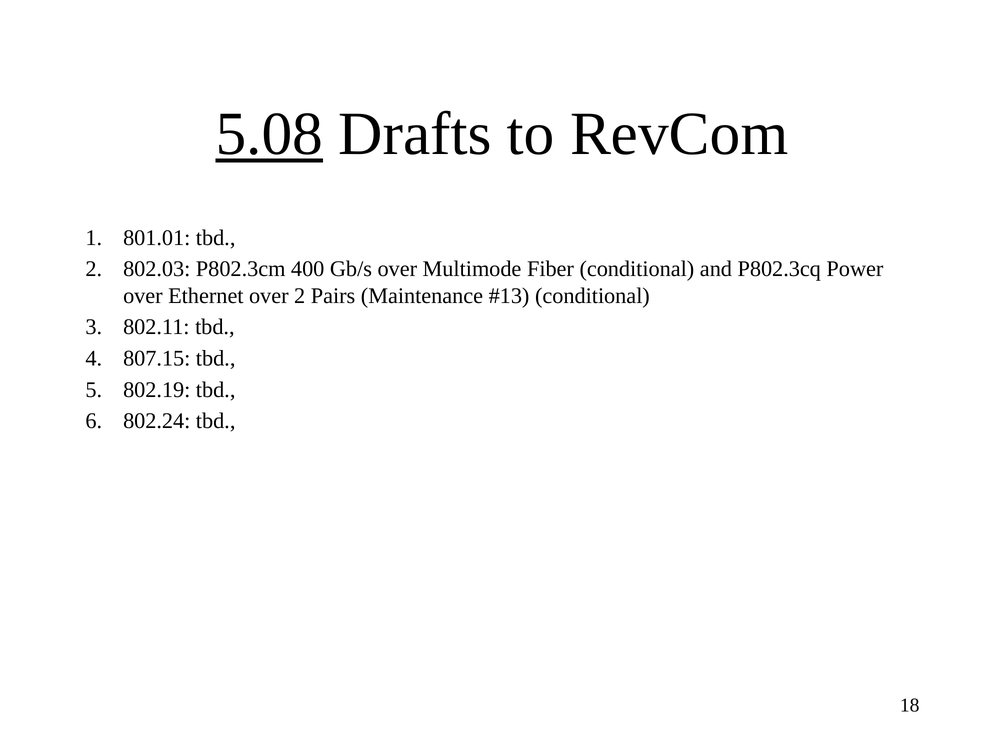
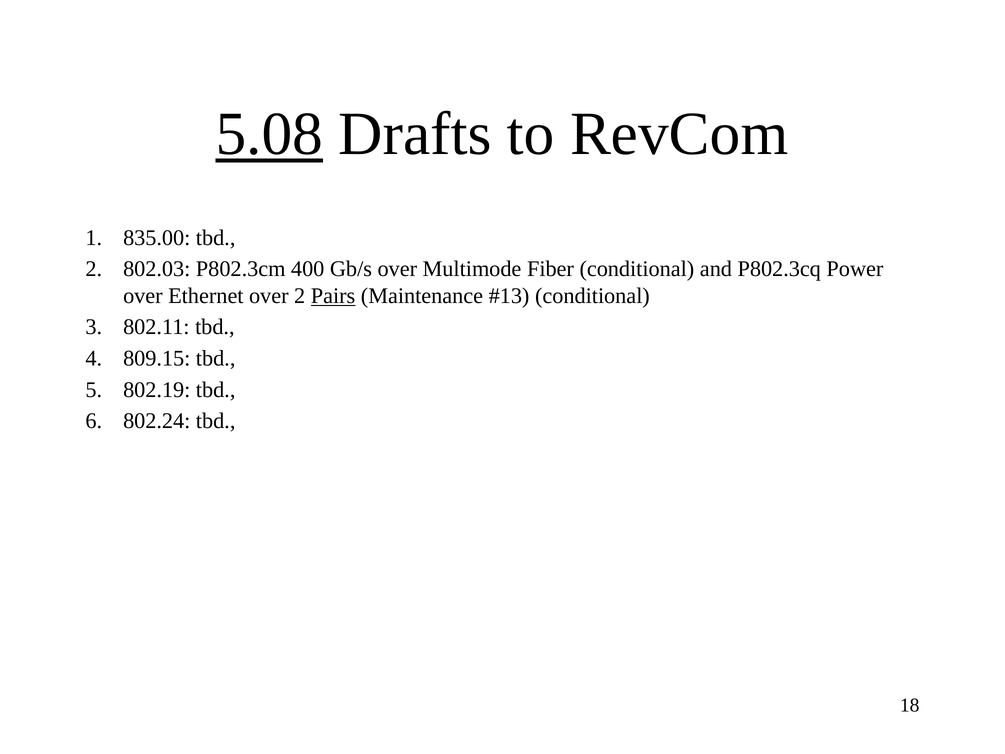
801.01: 801.01 -> 835.00 (157, 238)
Pairs underline: none -> present (333, 296)
807.15: 807.15 -> 809.15 (157, 358)
